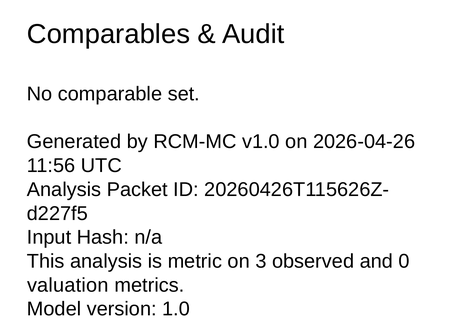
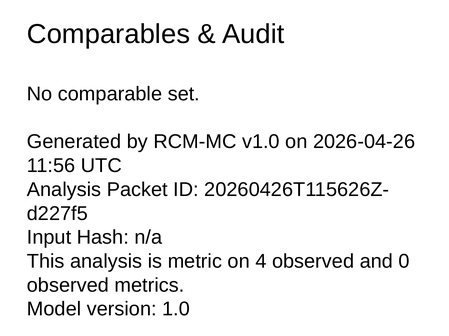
3: 3 -> 4 (261, 262)
valuation: valuation -> observed (68, 286)
